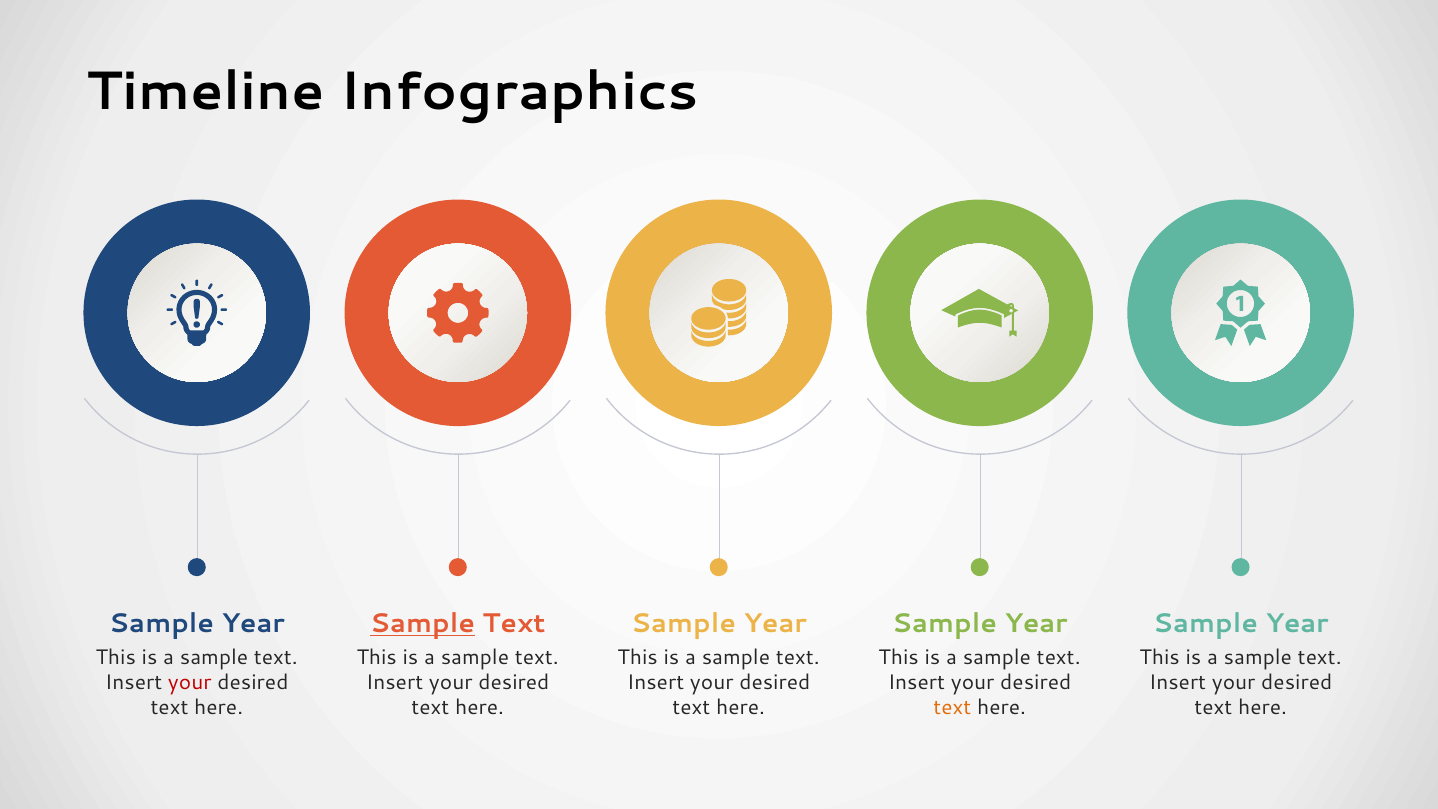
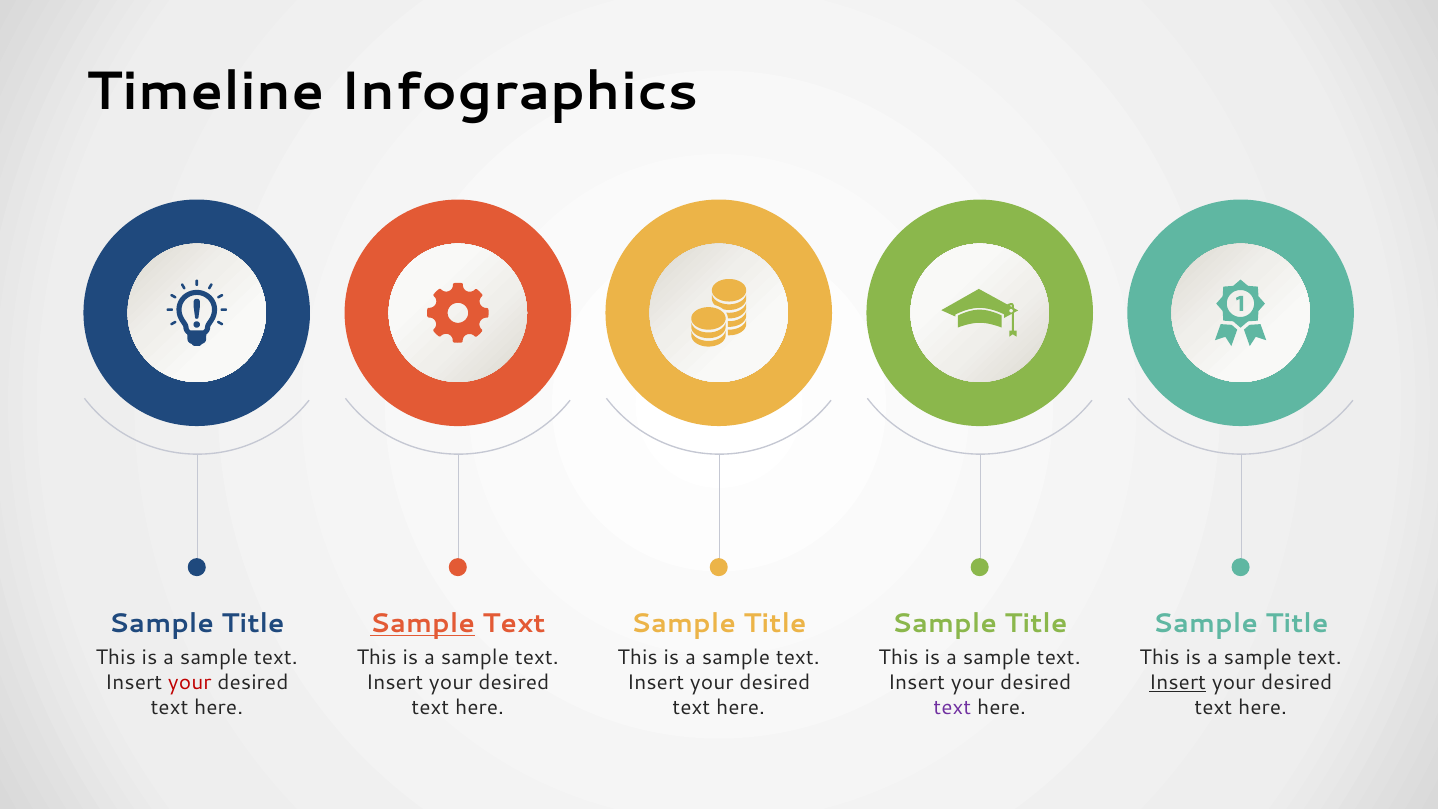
Year: Year -> Title (253, 624)
Year: Year -> Title (775, 624)
Year: Year -> Title (1036, 624)
Year: Year -> Title (1297, 624)
Insert underline: none -> present (1177, 683)
text colour: orange -> purple (952, 708)
